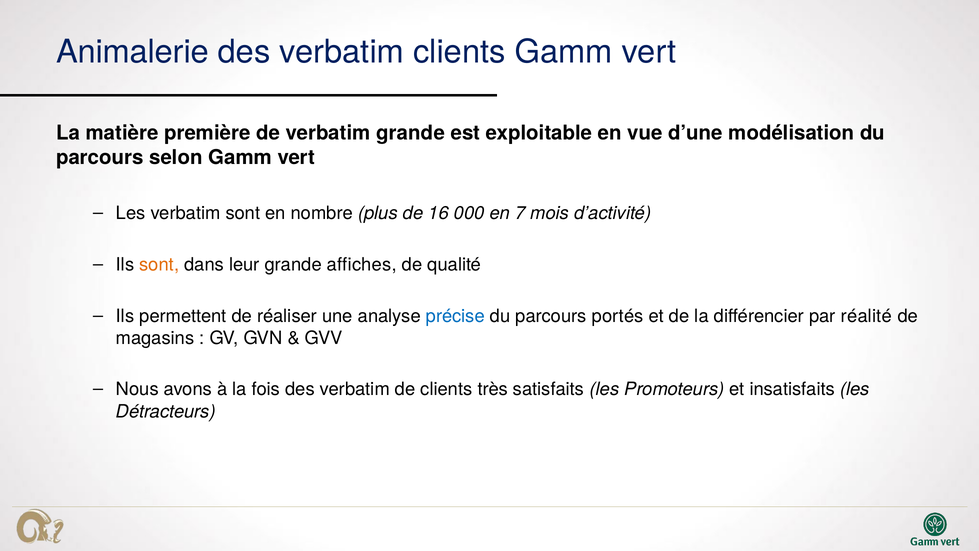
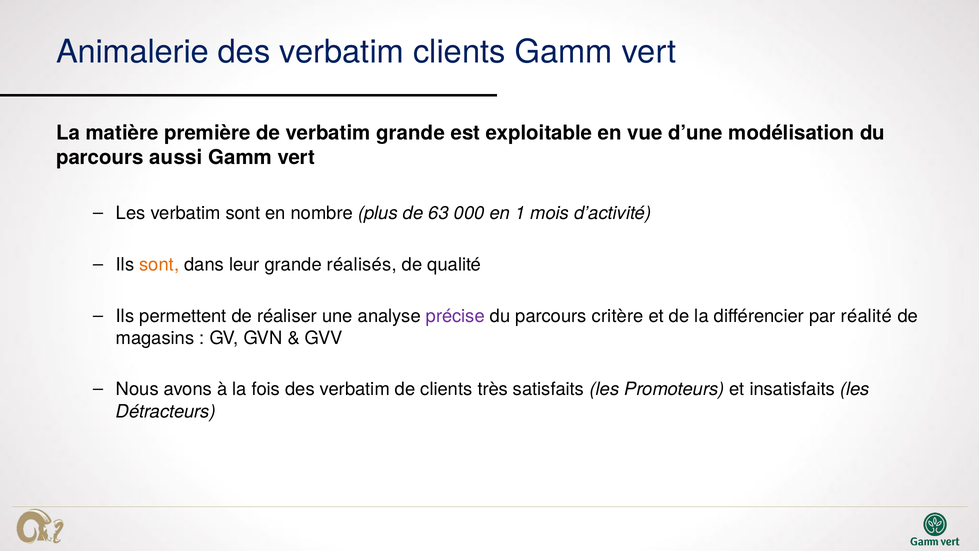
selon: selon -> aussi (176, 158)
16: 16 -> 63 (439, 213)
7: 7 -> 1 (520, 213)
affiches: affiches -> réalisés (362, 264)
précise colour: blue -> purple (455, 316)
portés: portés -> critère (618, 316)
